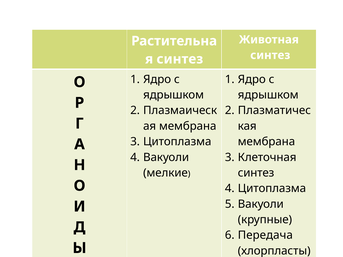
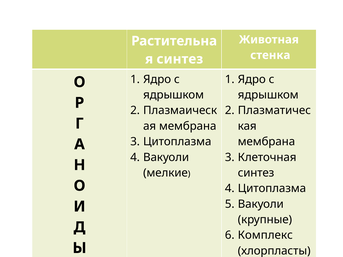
синтез: синтез -> стенка (270, 55)
Передача: Передача -> Комплекс (265, 235)
